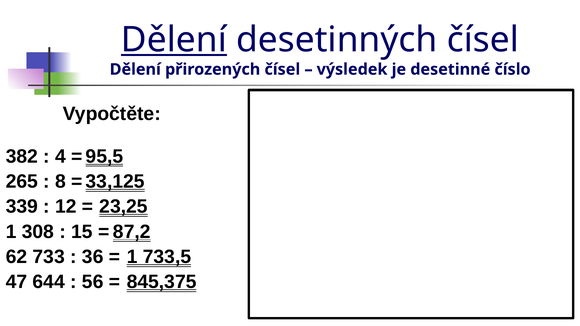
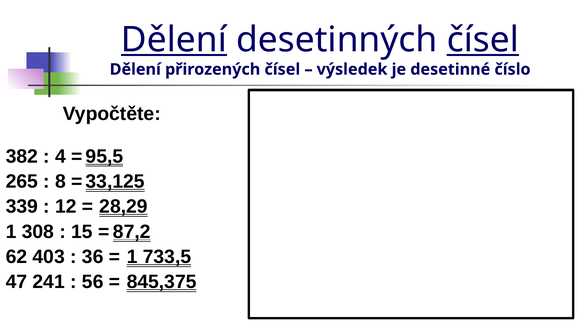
čísel underline: none -> present (483, 40)
23,25: 23,25 -> 28,29 (123, 207)
733: 733 -> 403 (49, 257)
644: 644 -> 241 (49, 282)
